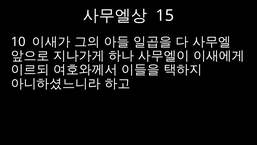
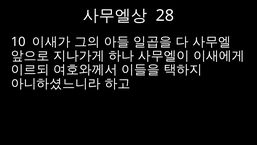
15: 15 -> 28 (165, 15)
